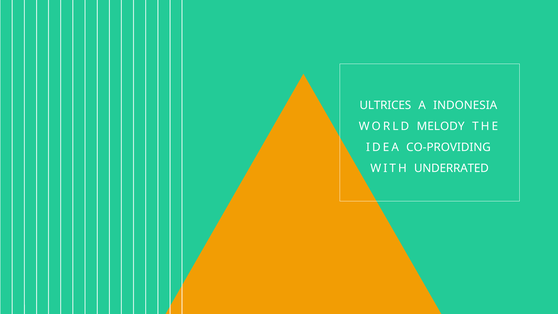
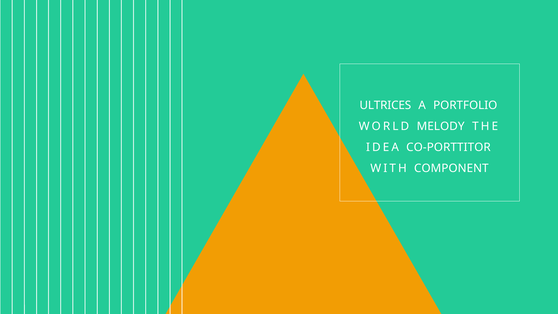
INDONESIA: INDONESIA -> PORTFOLIO (465, 105)
CO-PROVIDING: CO-PROVIDING -> CO-PORTTITOR (448, 147)
UNDERRATED: UNDERRATED -> COMPONENT (451, 168)
